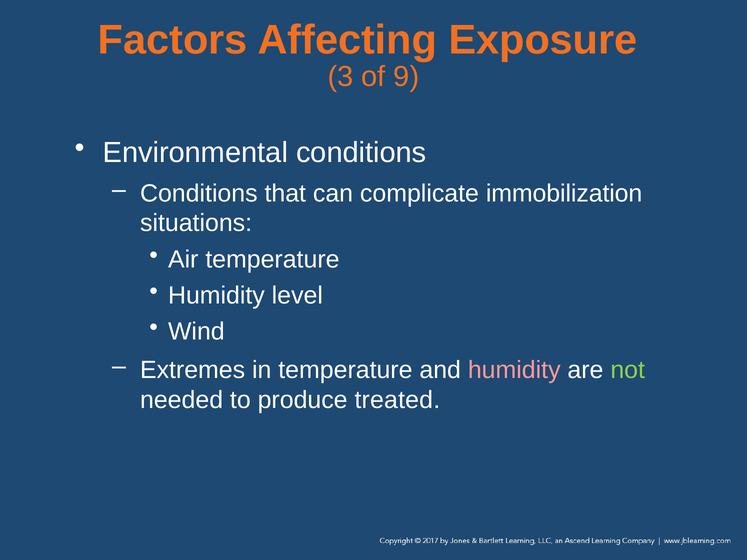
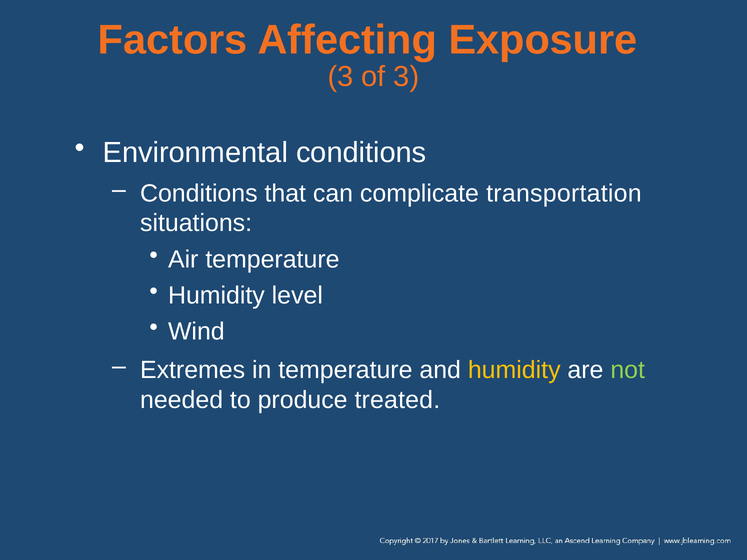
of 9: 9 -> 3 (406, 76)
immobilization: immobilization -> transportation (564, 193)
humidity colour: pink -> yellow (514, 370)
